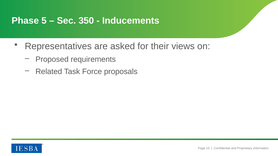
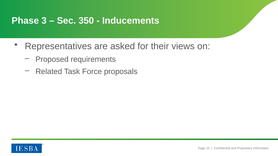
5: 5 -> 3 (44, 21)
